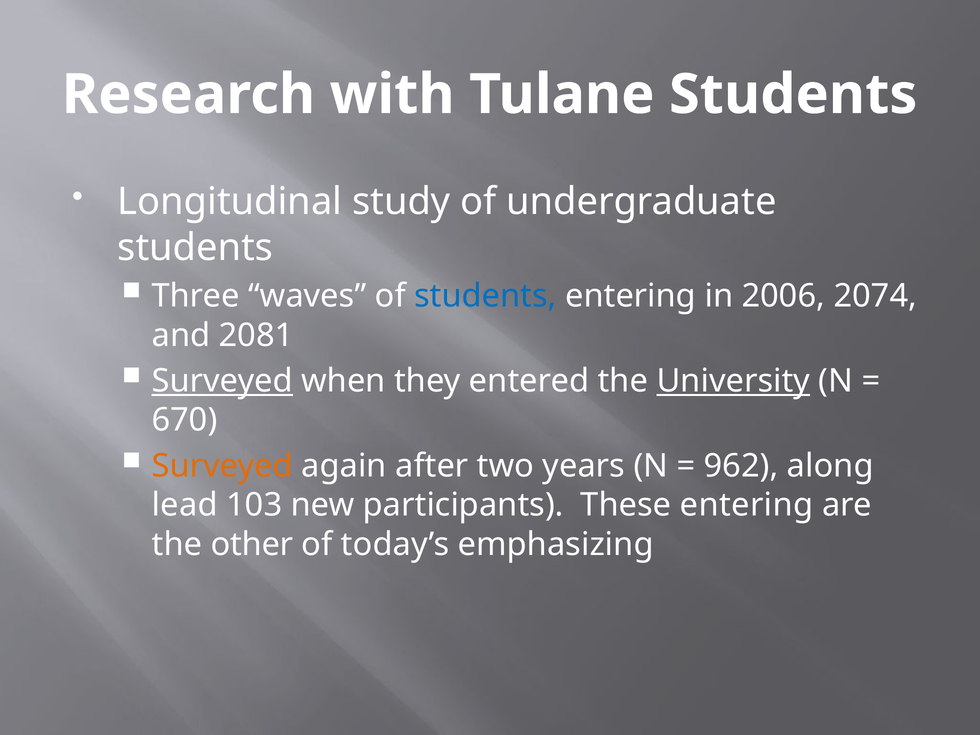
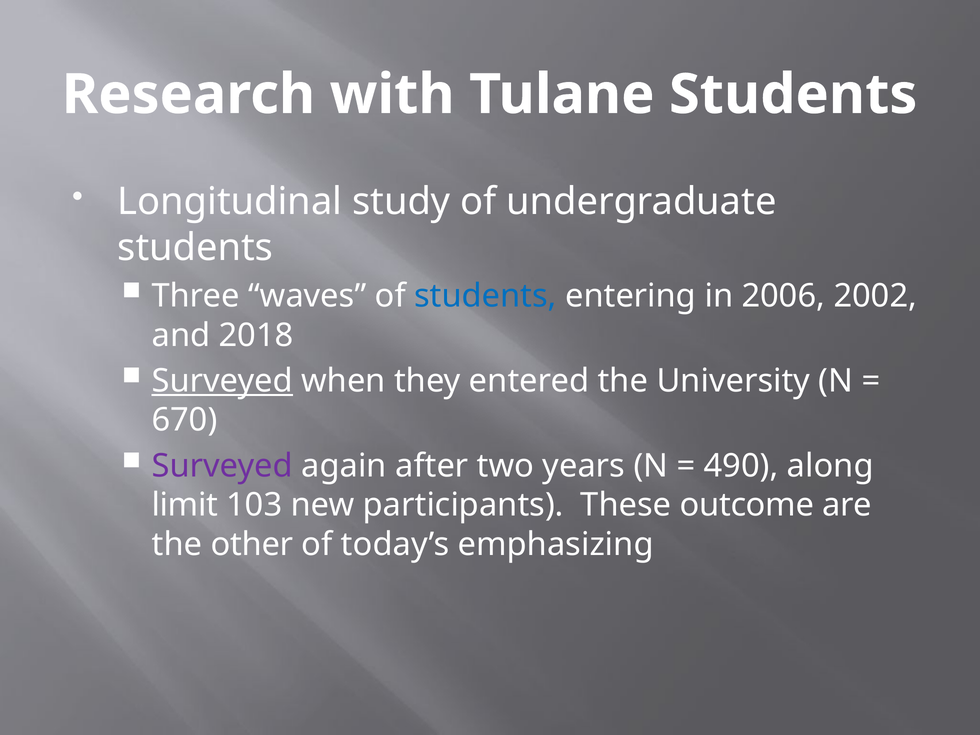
2074: 2074 -> 2002 (875, 296)
2081: 2081 -> 2018 (256, 335)
University underline: present -> none (733, 381)
Surveyed colour: orange -> purple (222, 466)
962: 962 -> 490 (741, 466)
lead: lead -> limit (185, 505)
These entering: entering -> outcome (747, 505)
